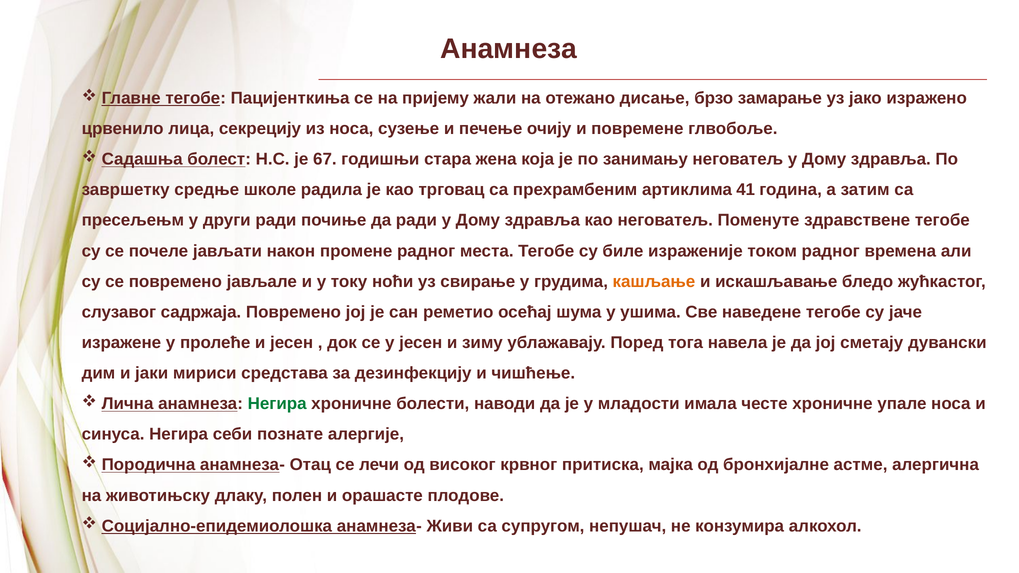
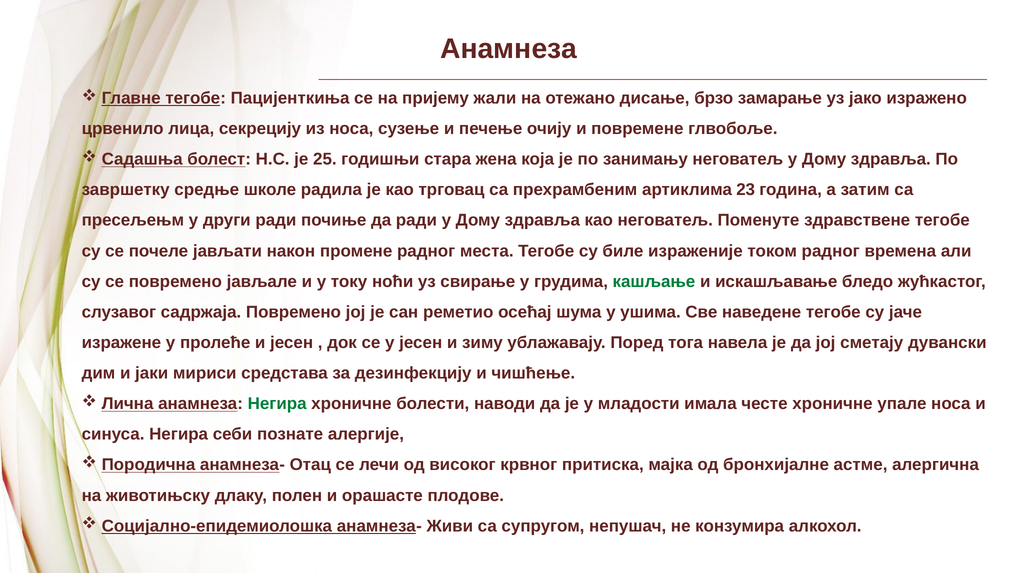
67: 67 -> 25 (325, 159)
41: 41 -> 23 (746, 190)
кашљање colour: orange -> green (654, 282)
